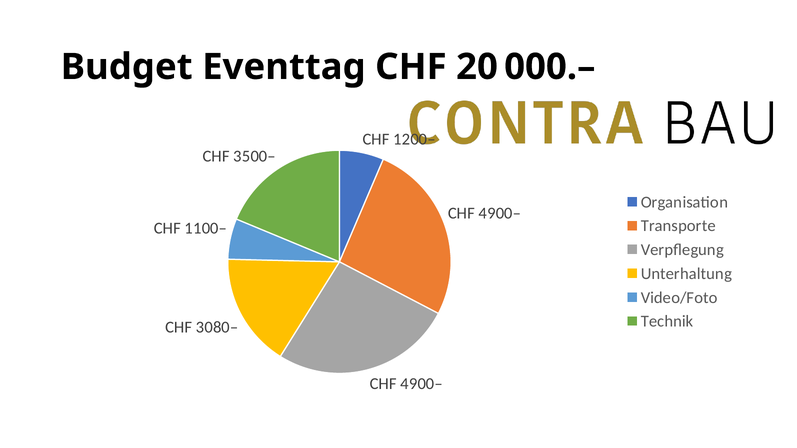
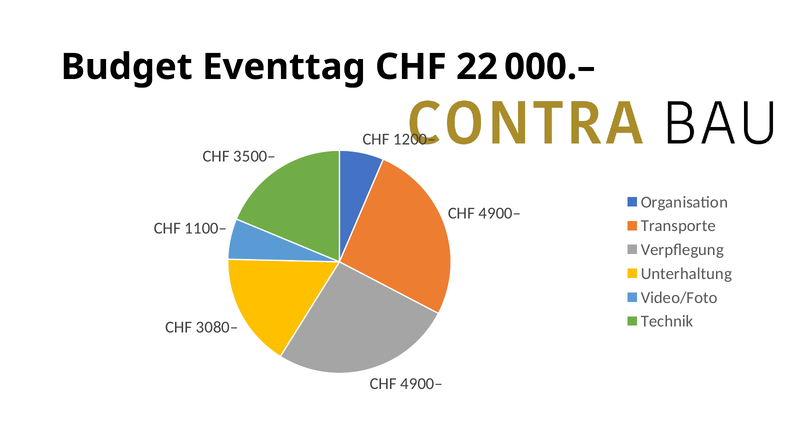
20: 20 -> 22 (477, 67)
